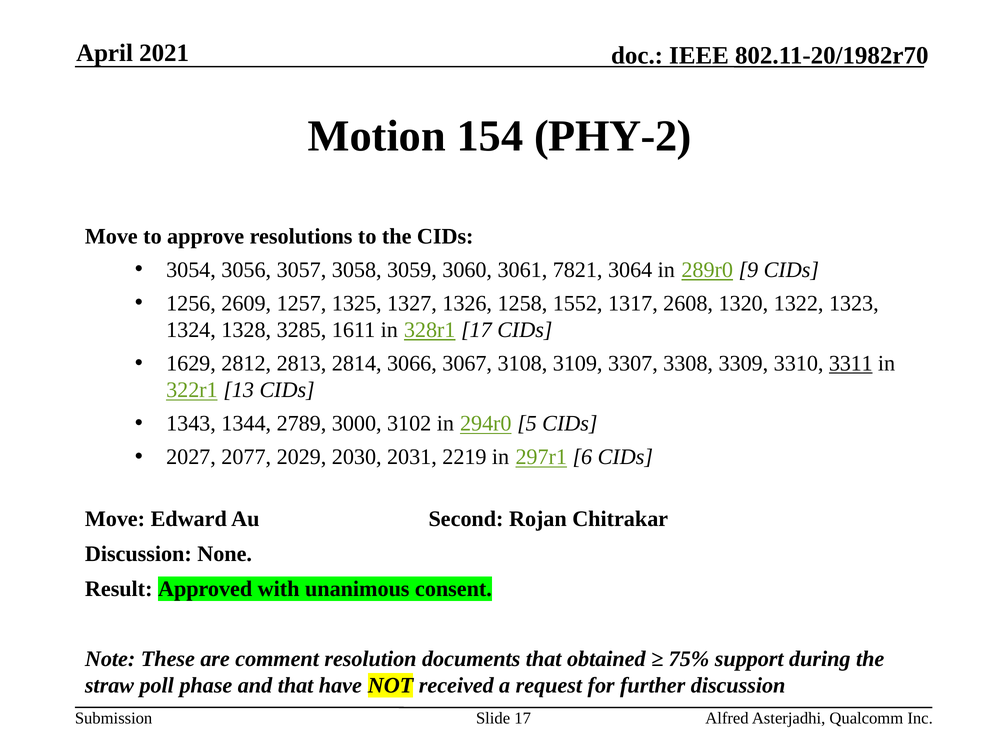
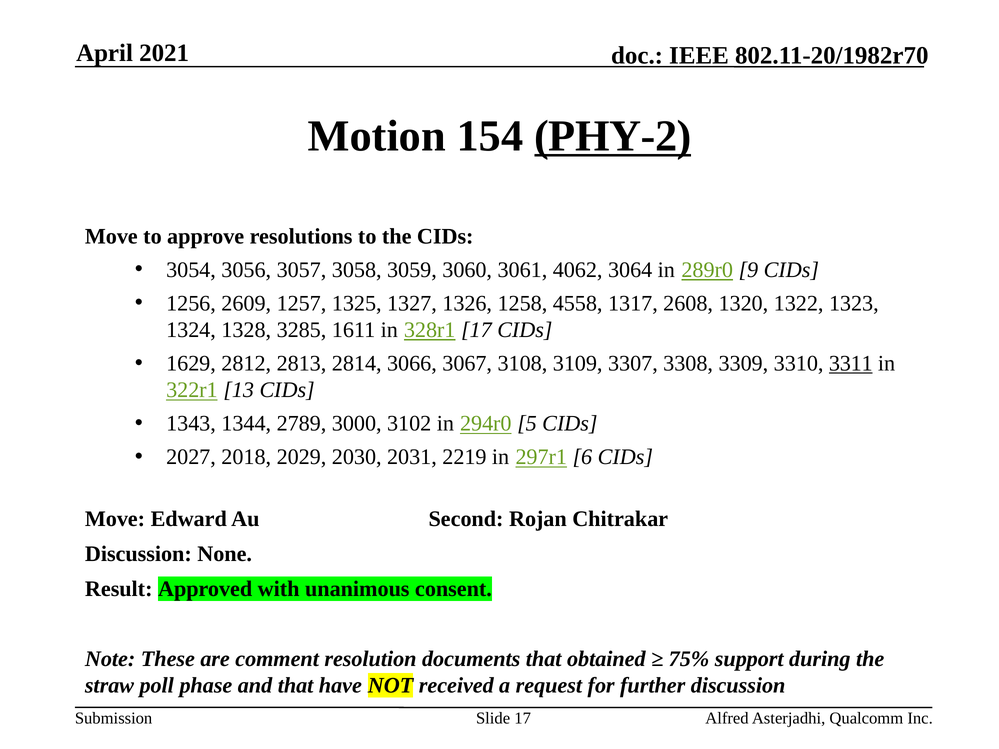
PHY-2 underline: none -> present (613, 136)
7821: 7821 -> 4062 (578, 270)
1552: 1552 -> 4558 (578, 303)
2077: 2077 -> 2018 (246, 457)
